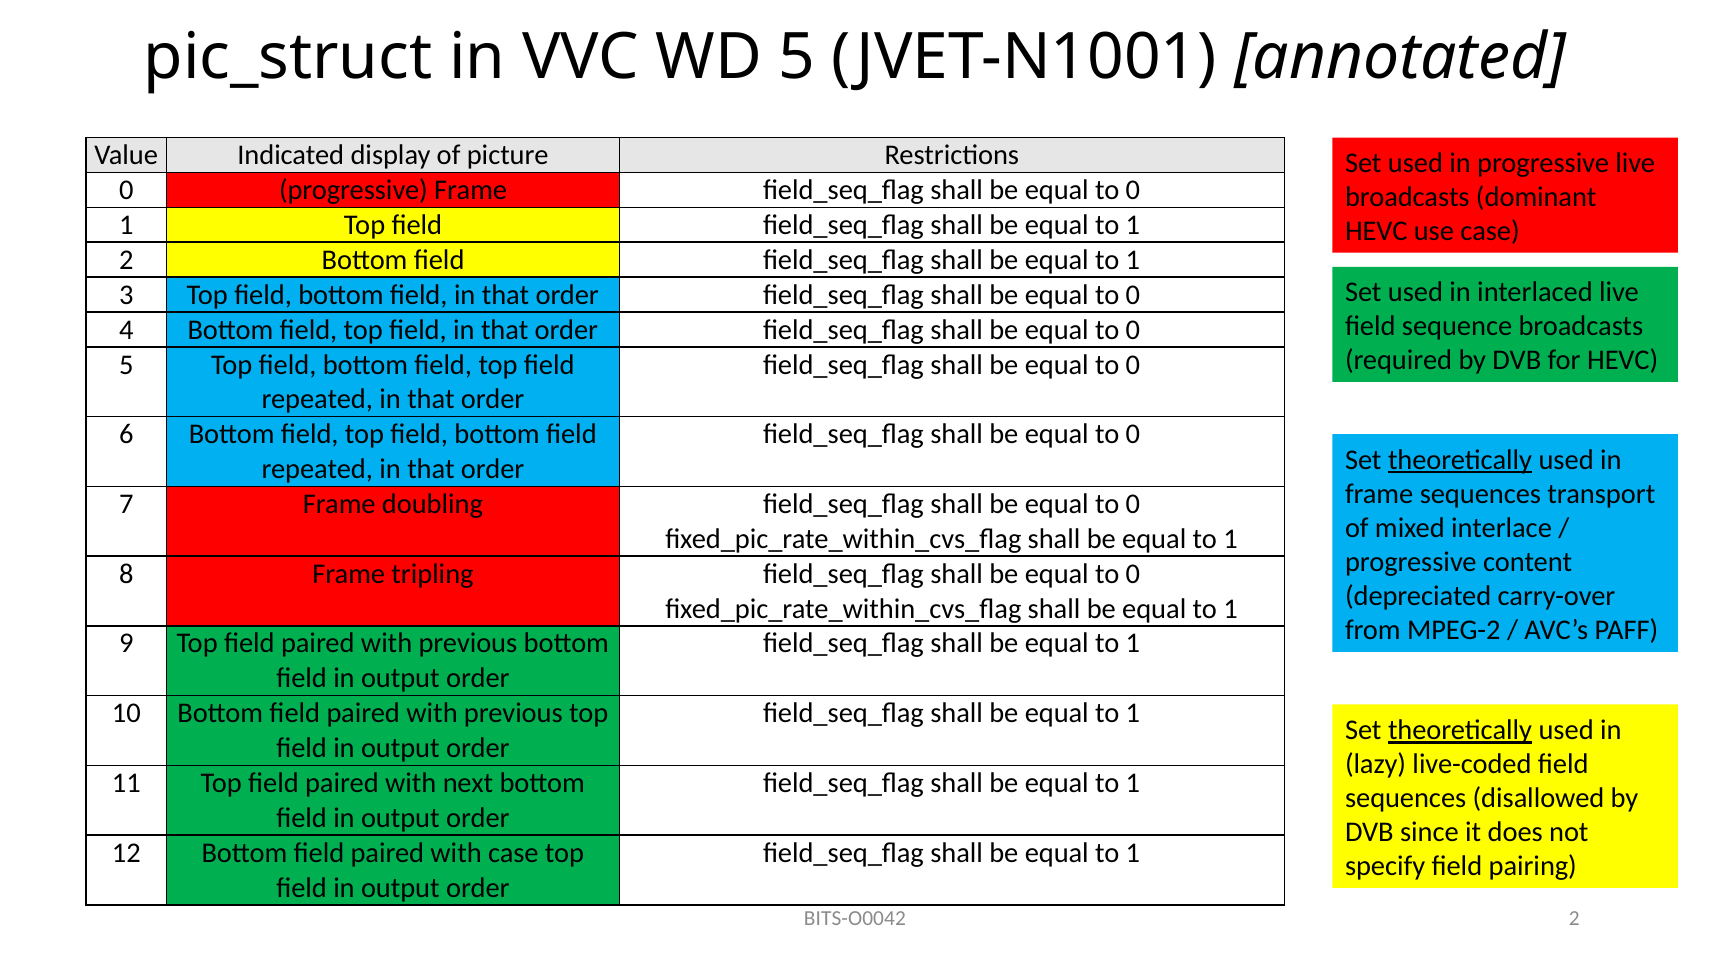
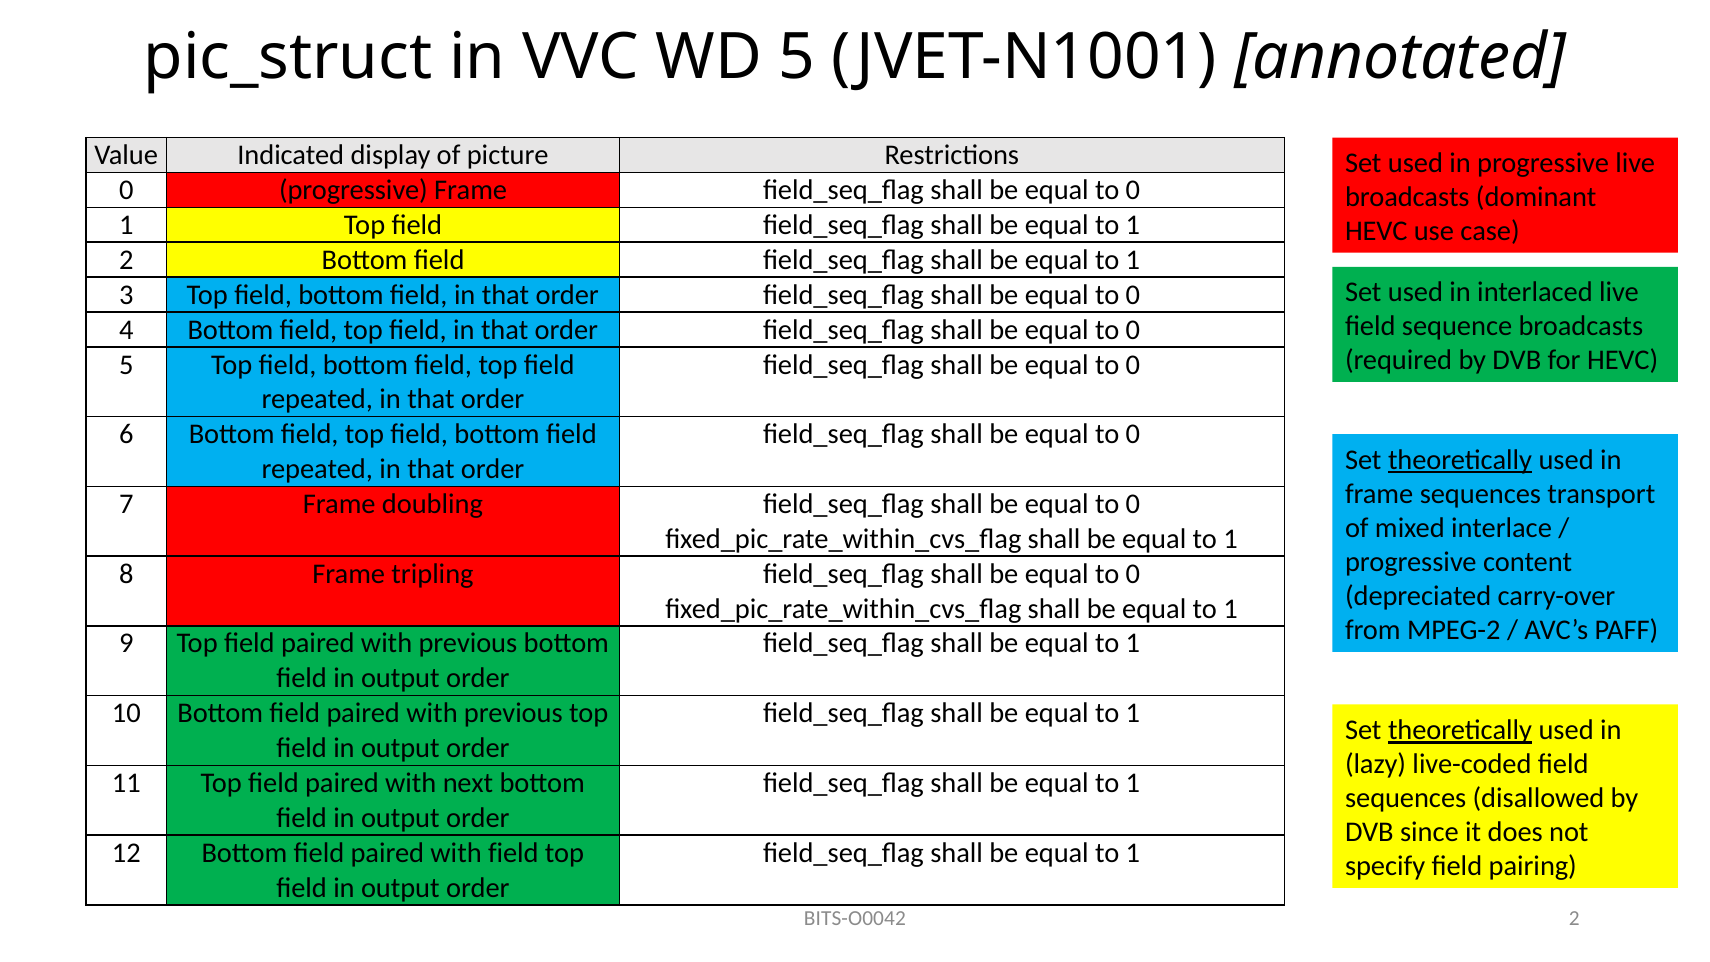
with case: case -> field (513, 853)
